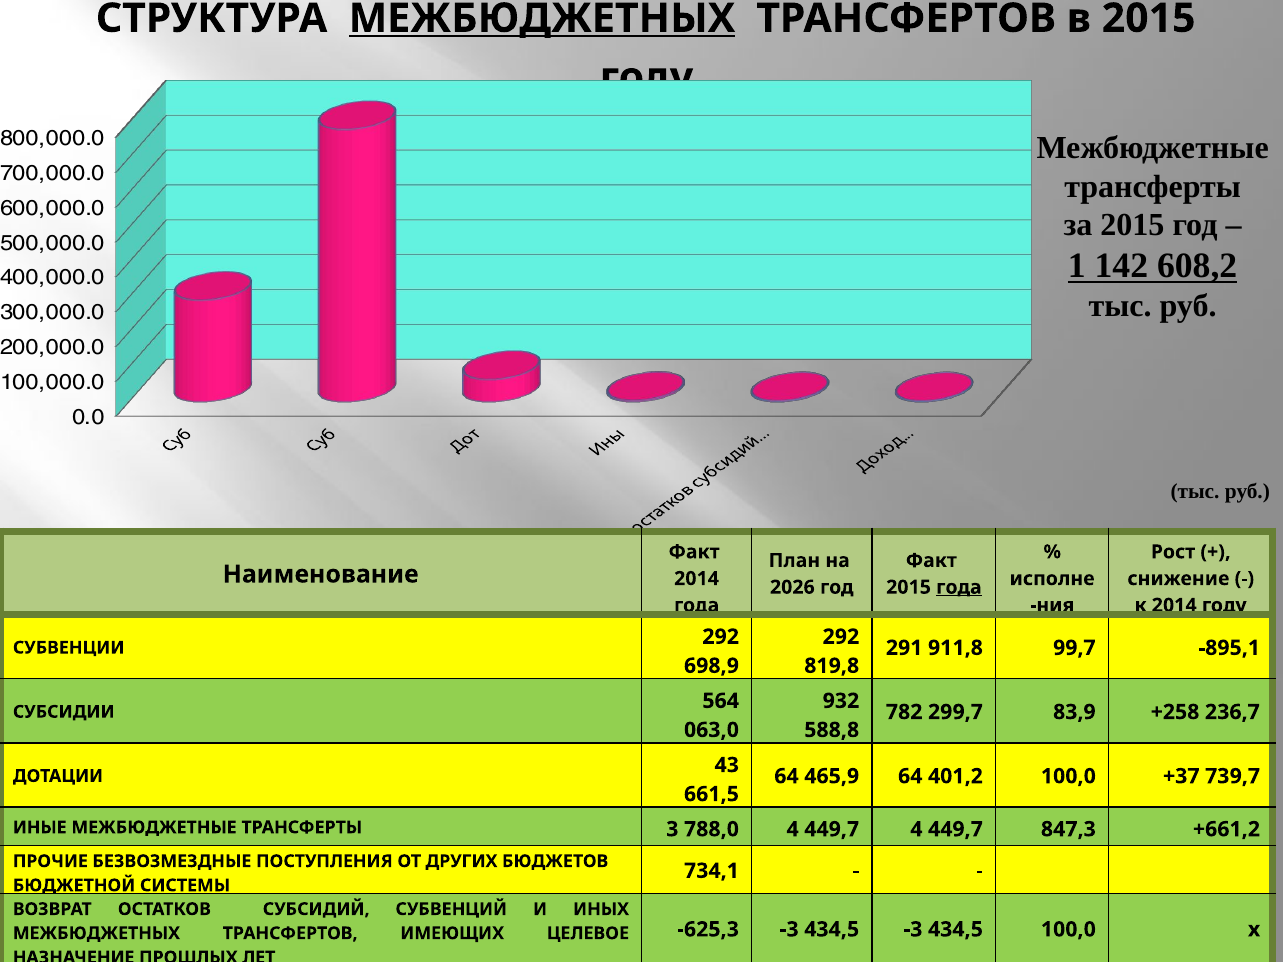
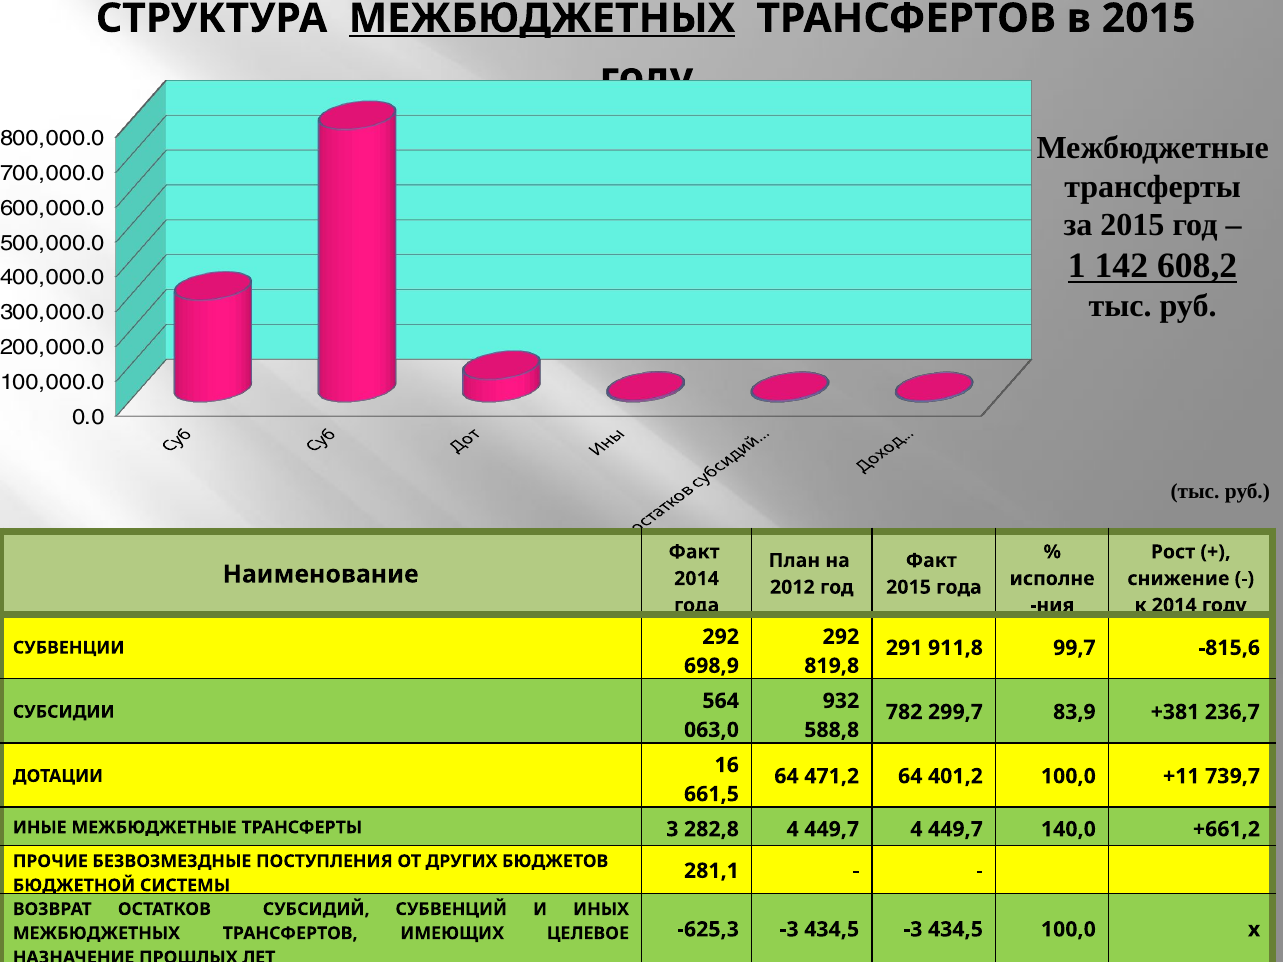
2026: 2026 -> 2012 (792, 587)
года underline: present -> none (959, 587)
-895,1: -895,1 -> -815,6 (1229, 648)
+258: +258 -> +381 (1175, 712)
465,9: 465,9 -> 471,2 (832, 776)
+37: +37 -> +11 (1181, 776)
43: 43 -> 16 (727, 765)
788,0: 788,0 -> 282,8 (711, 829)
847,3: 847,3 -> 140,0 (1068, 829)
734,1: 734,1 -> 281,1 (711, 871)
